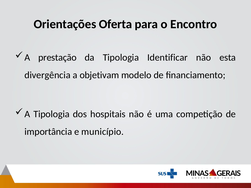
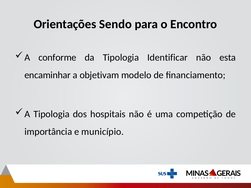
Oferta: Oferta -> Sendo (115, 24)
prestação: prestação -> conforme (57, 58)
divergência: divergência -> encaminhar (48, 75)
